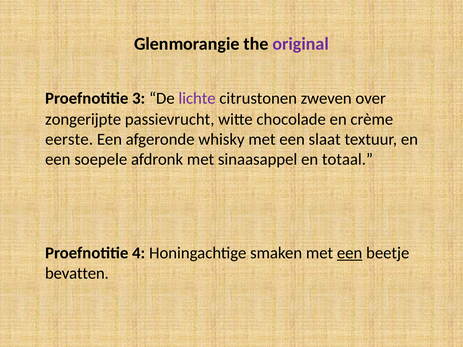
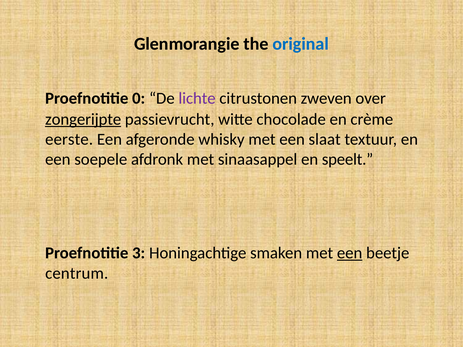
original colour: purple -> blue (301, 44)
3: 3 -> 0 (139, 98)
zongerijpte underline: none -> present (83, 119)
totaal: totaal -> speelt (348, 160)
4: 4 -> 3 (139, 253)
bevatten: bevatten -> centrum (77, 273)
